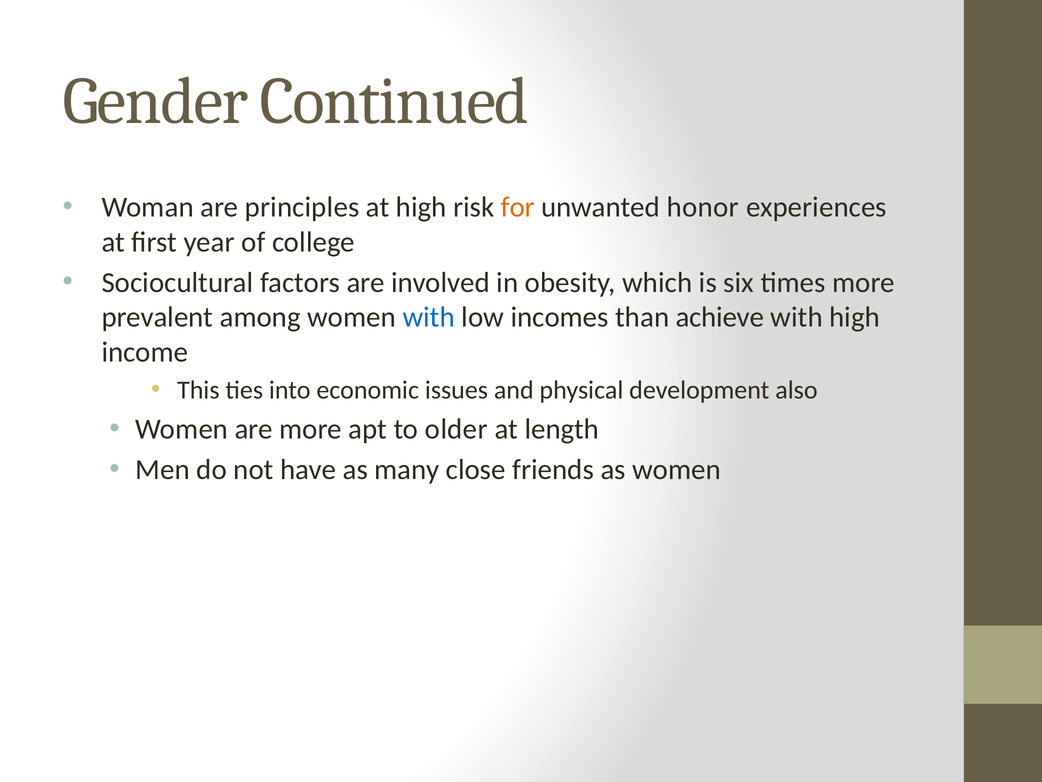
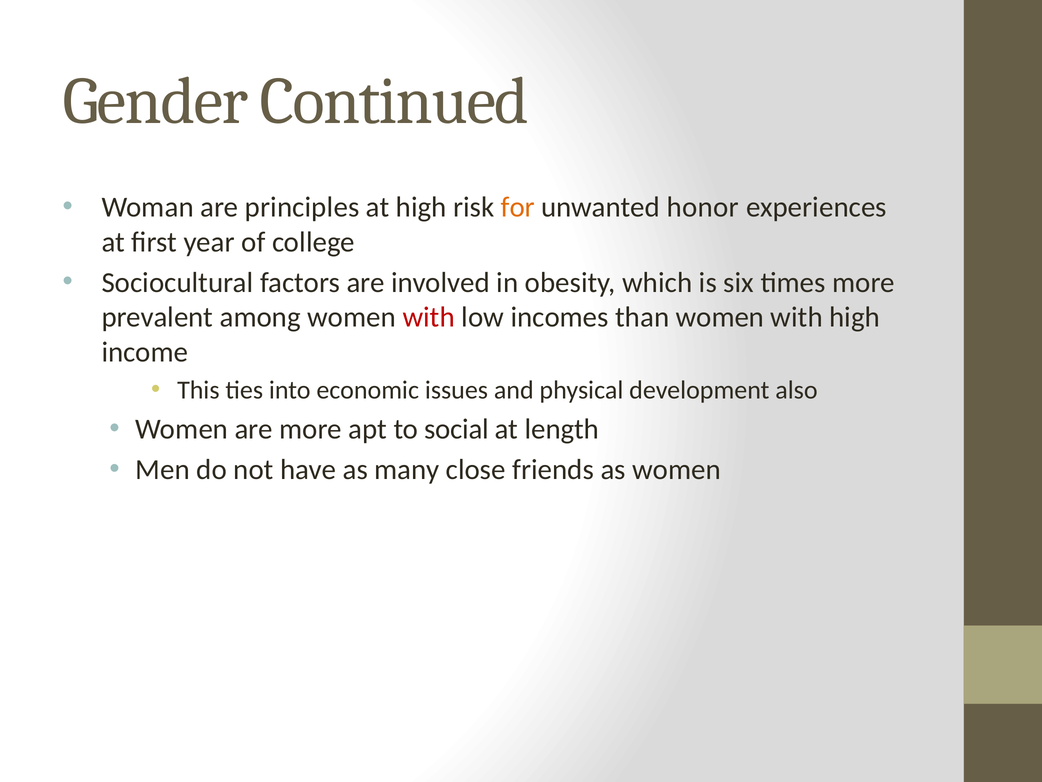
with colour: blue -> red (429, 317)
than achieve: achieve -> women (720, 317)
older: older -> social (457, 429)
